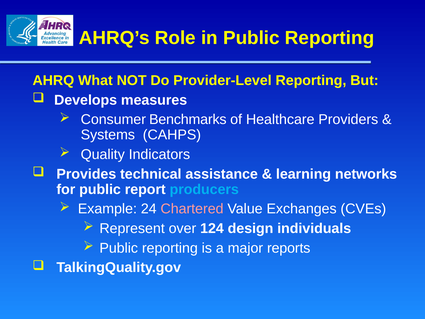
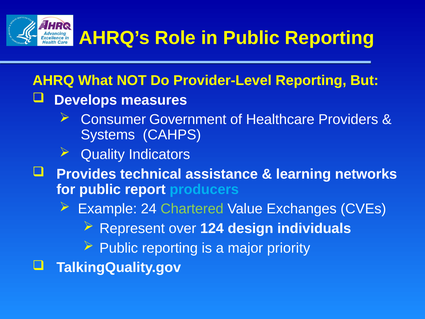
Benchmarks: Benchmarks -> Government (188, 120)
Chartered colour: pink -> light green (192, 209)
reports: reports -> priority (289, 248)
